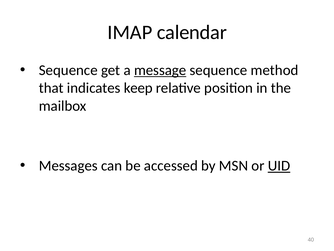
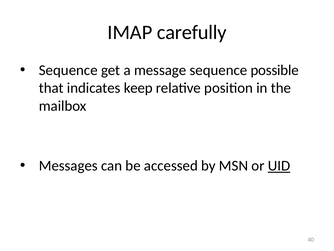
calendar: calendar -> carefully (192, 32)
message underline: present -> none (160, 70)
method: method -> possible (275, 70)
